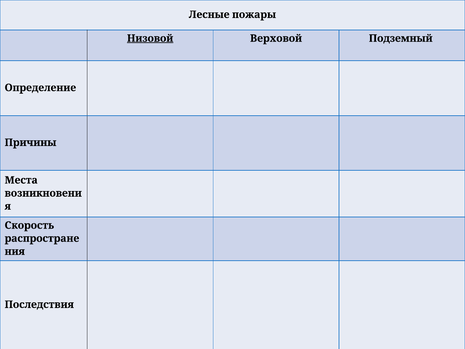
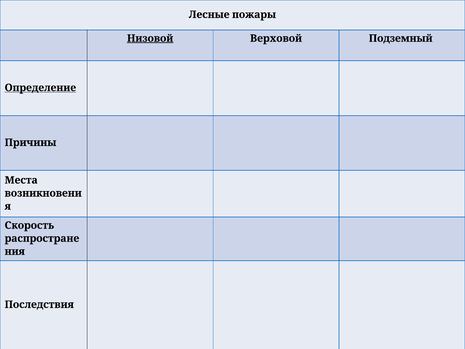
Определение underline: none -> present (40, 88)
